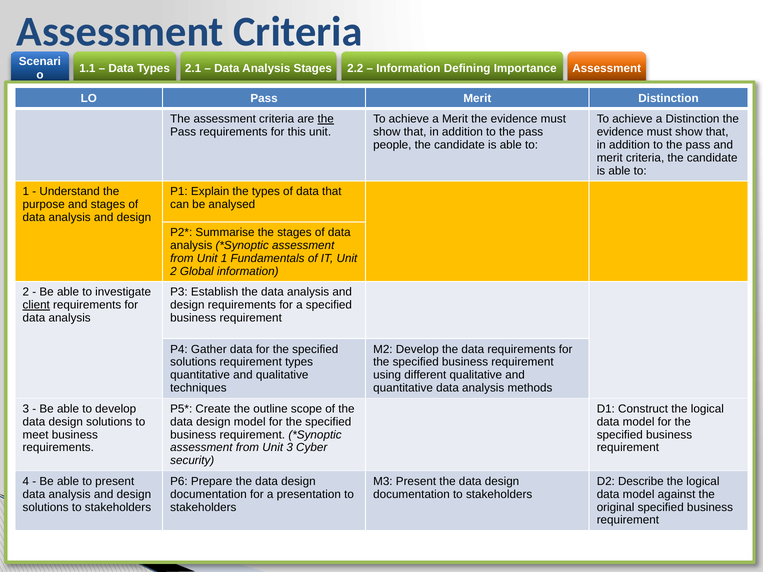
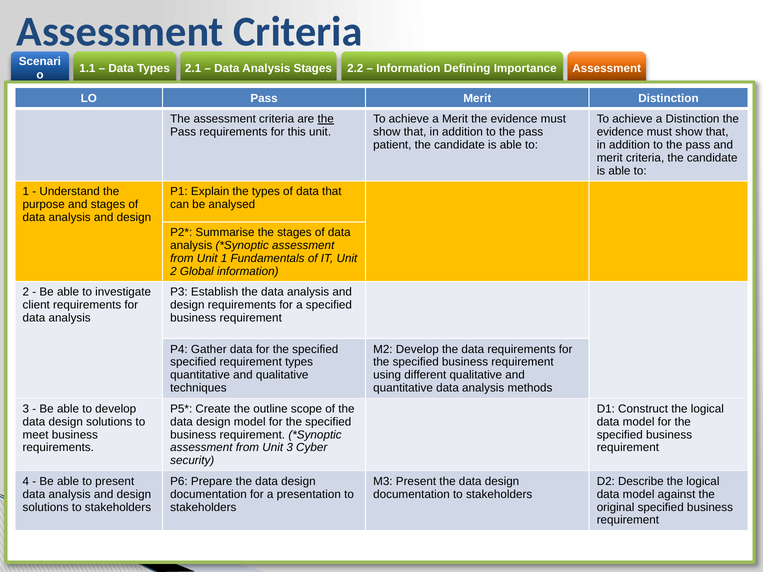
people: people -> patient (392, 145)
client underline: present -> none (36, 305)
solutions: solutions -> specified (193, 362)
